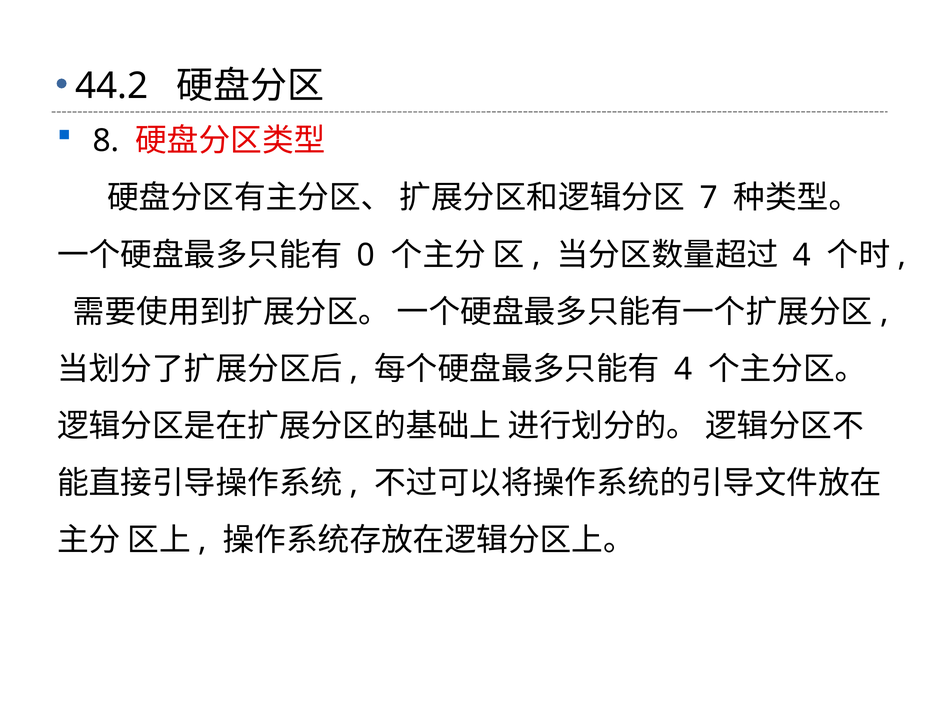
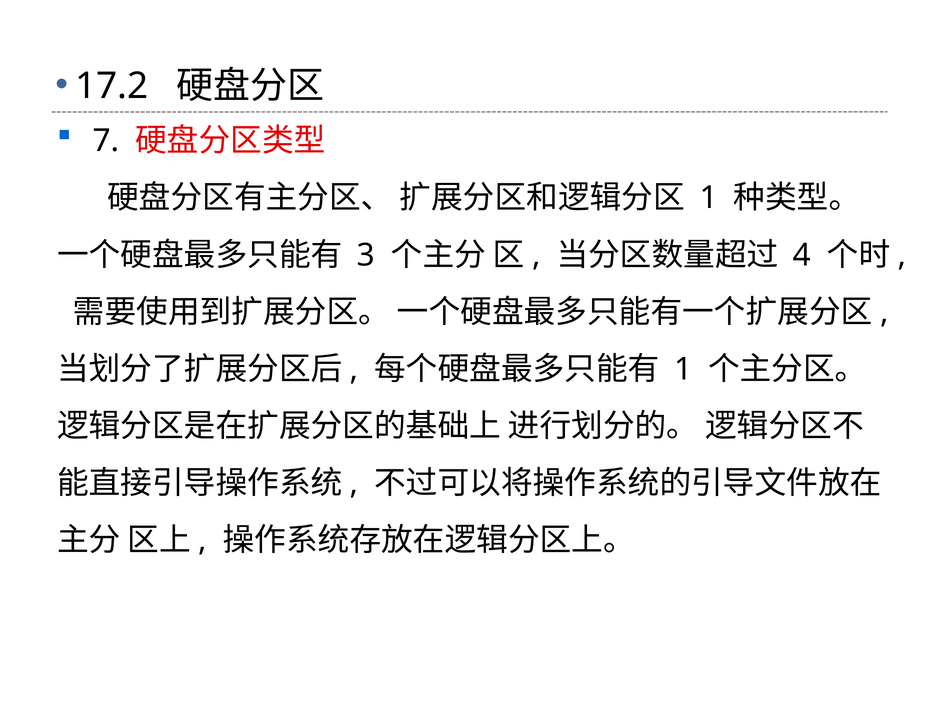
44.2: 44.2 -> 17.2 (112, 86)
8: 8 -> 7 (106, 141)
7: 7 -> 1 (709, 198)
0: 0 -> 3 (366, 255)
4: 4 -> 1 (683, 369)
